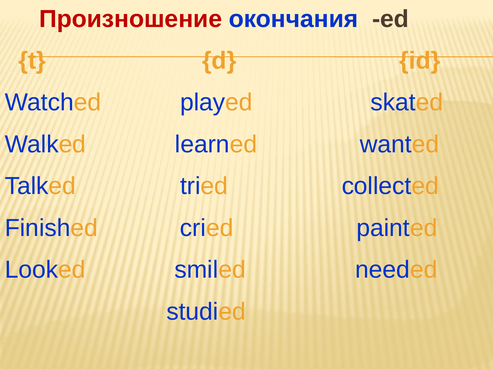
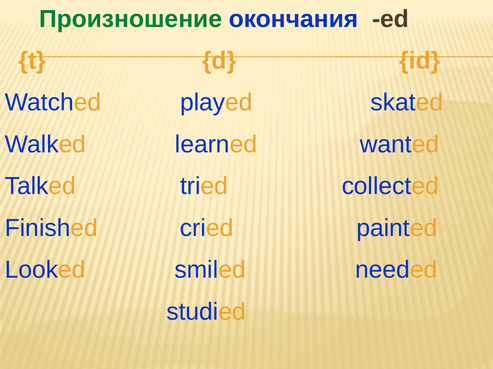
Произношение colour: red -> green (131, 19)
